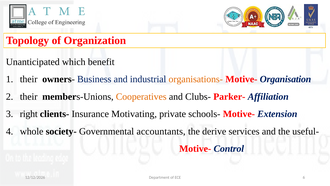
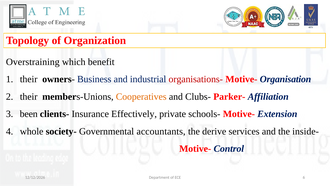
Unanticipated: Unanticipated -> Overstraining (33, 62)
organisations- colour: orange -> red (196, 79)
right: right -> been (29, 114)
Motivating: Motivating -> Effectively (134, 114)
useful-: useful- -> inside- (306, 131)
